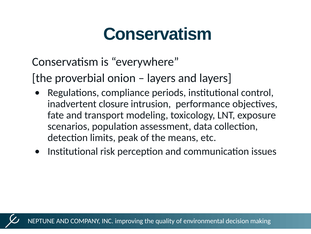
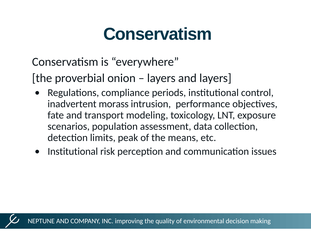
closure: closure -> morass (114, 104)
